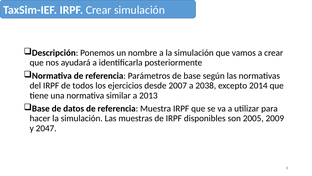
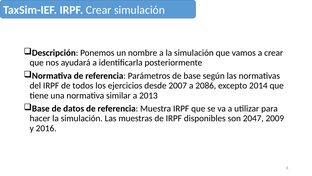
2038: 2038 -> 2086 (206, 85)
2005: 2005 -> 2047 (253, 118)
2047: 2047 -> 2016 (46, 128)
